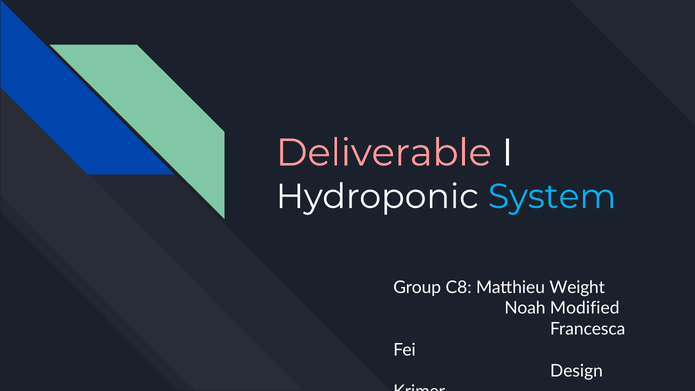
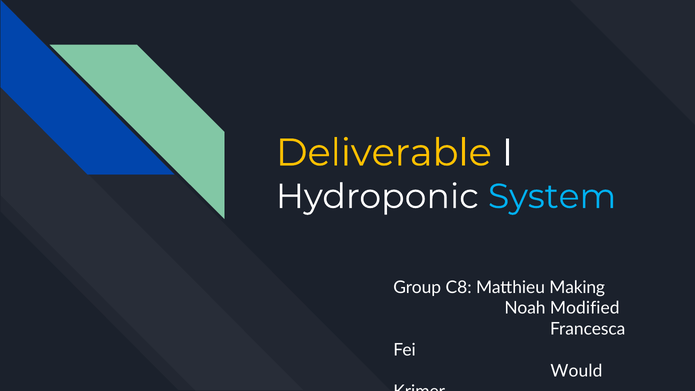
Deliverable colour: pink -> yellow (384, 153)
Weight: Weight -> Making (577, 287)
Design: Design -> Would (576, 371)
